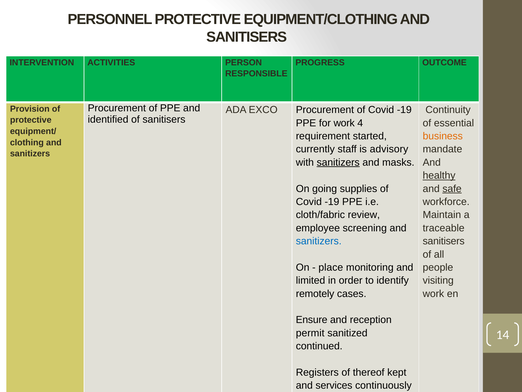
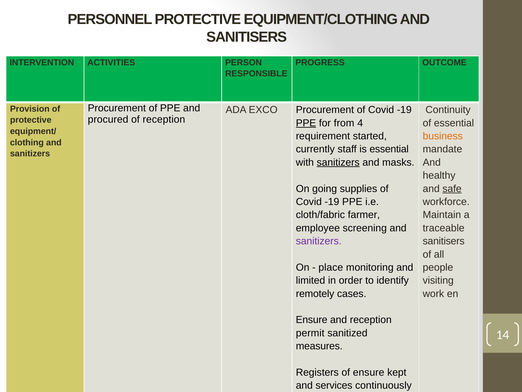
identified: identified -> procured (108, 119)
of sanitisers: sanitisers -> reception (164, 119)
PPE underline: none -> present (306, 123)
for work: work -> from (344, 123)
is advisory: advisory -> essential (389, 149)
healthy underline: present -> none (439, 175)
review: review -> farmer (364, 215)
sanitizers colour: blue -> purple (319, 241)
continued: continued -> measures (319, 346)
of thereof: thereof -> ensure (369, 372)
